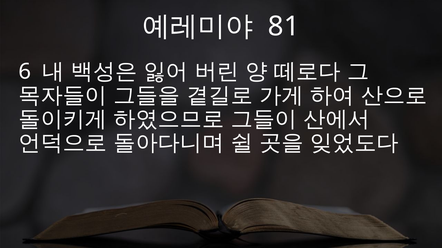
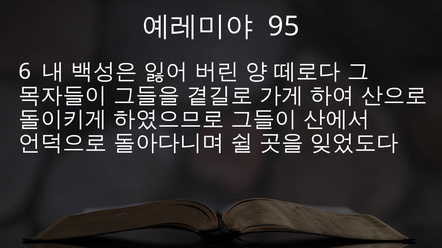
81: 81 -> 95 (284, 27)
